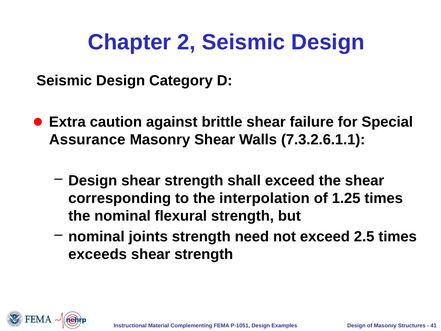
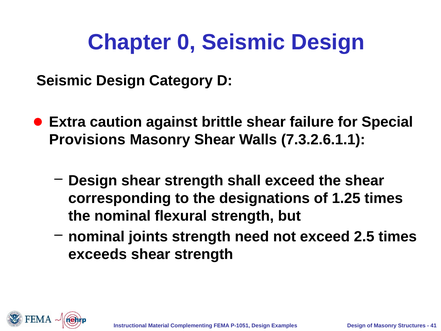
2: 2 -> 0 (186, 42)
Assurance: Assurance -> Provisions (87, 139)
interpolation: interpolation -> designations (265, 198)
